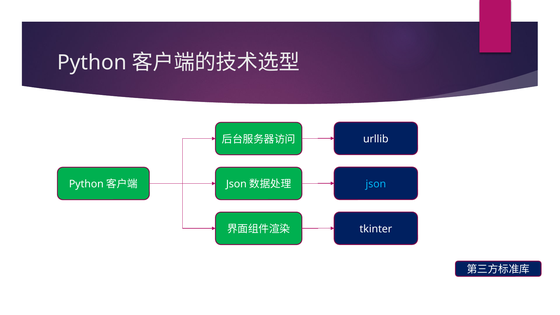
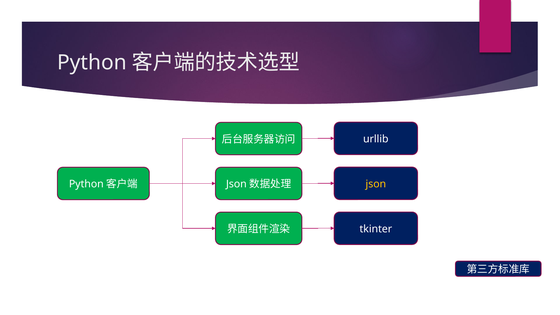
json colour: light blue -> yellow (376, 184)
